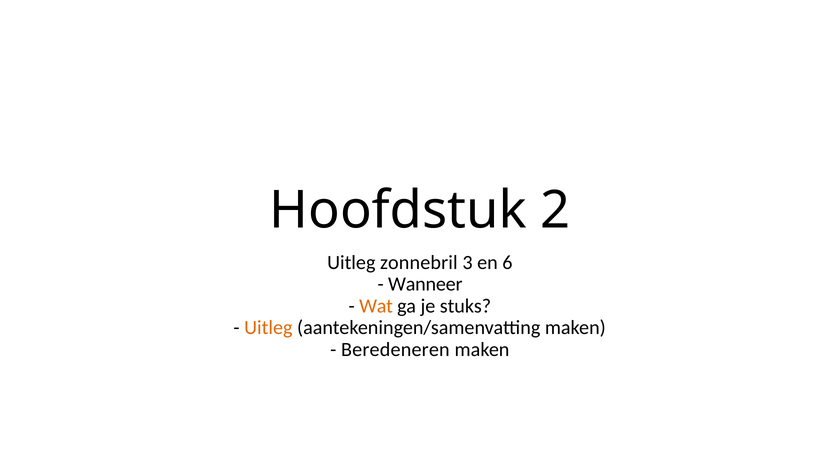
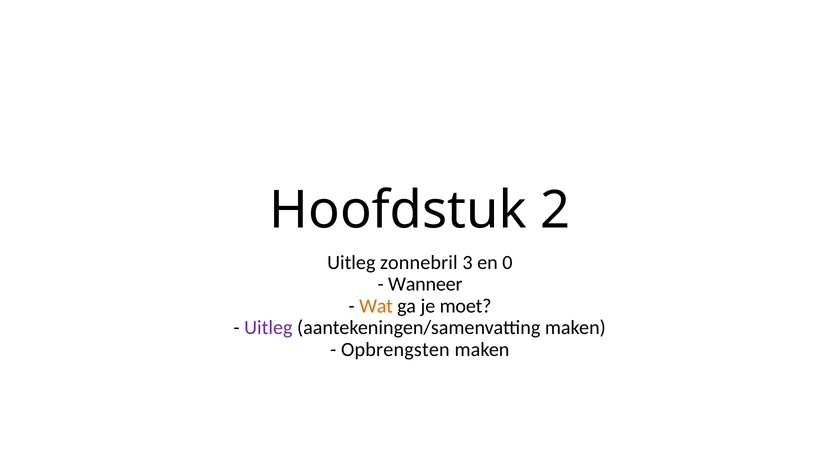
6: 6 -> 0 (507, 262)
stuks: stuks -> moet (466, 306)
Uitleg colour: orange -> purple (268, 327)
Beredeneren: Beredeneren -> Opbrengsten (395, 349)
